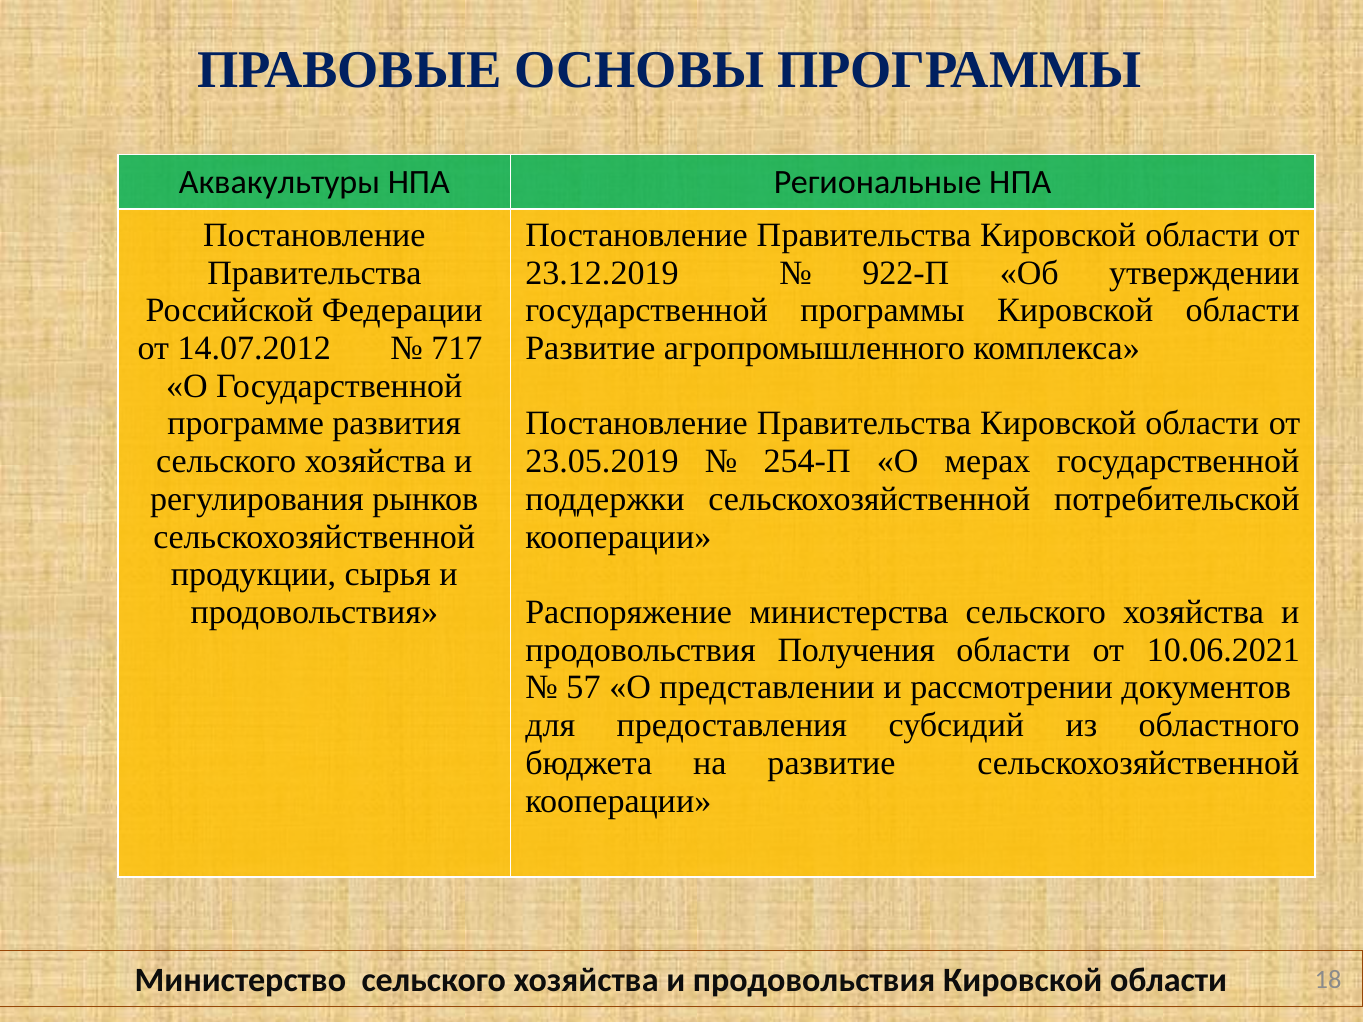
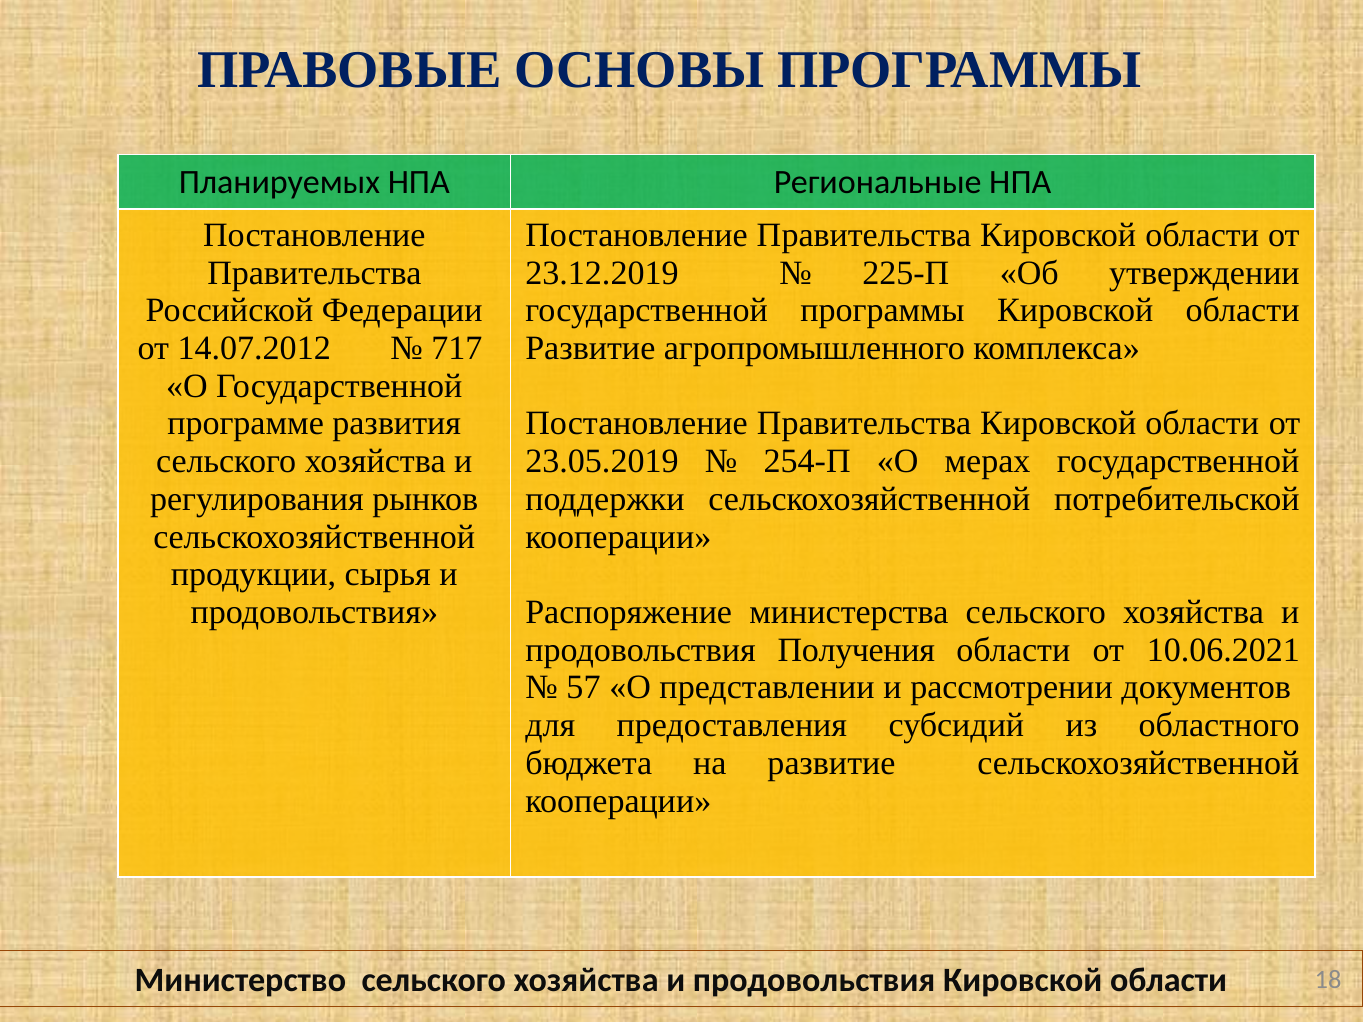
Аквакультуры: Аквакультуры -> Планируемых (279, 183)
922-П: 922-П -> 225-П (906, 273)
